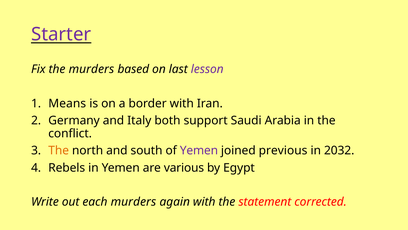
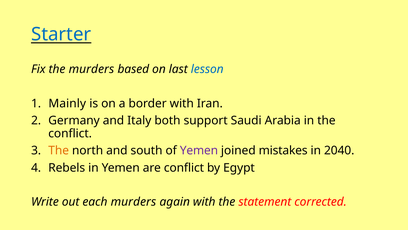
Starter colour: purple -> blue (61, 34)
lesson colour: purple -> blue (207, 69)
Means: Means -> Mainly (67, 103)
previous: previous -> mistakes (283, 150)
2032: 2032 -> 2040 (339, 150)
are various: various -> conflict (184, 167)
